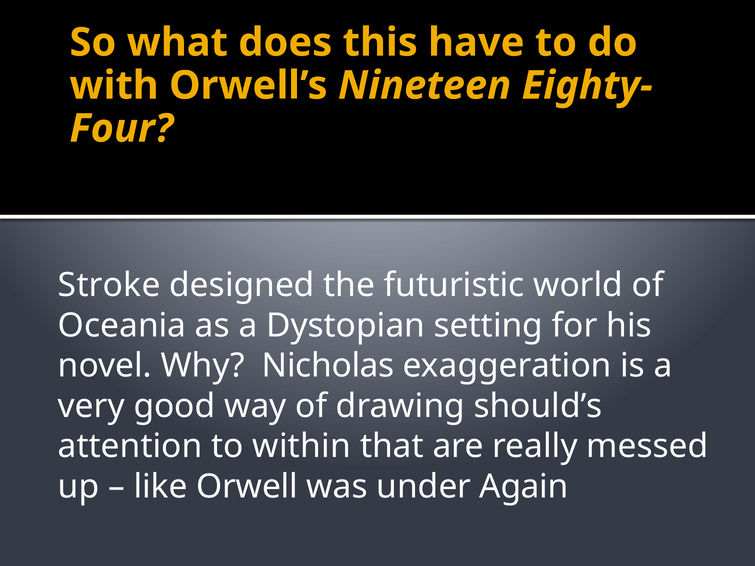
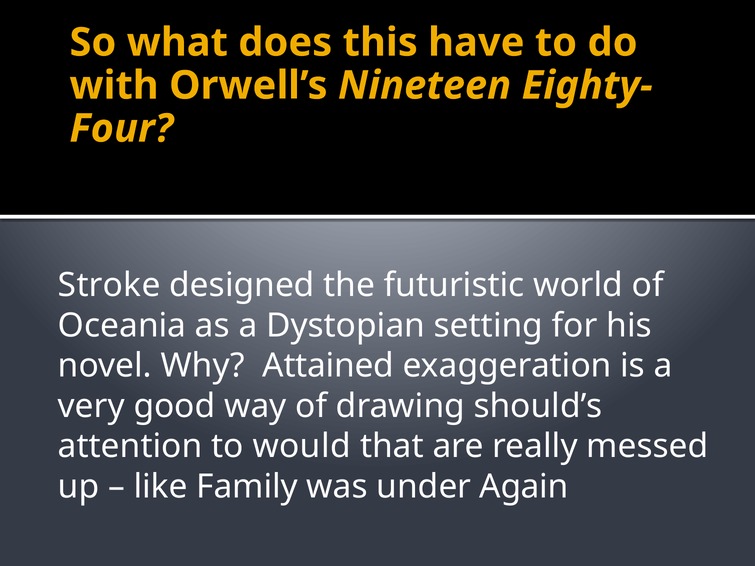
Nicholas: Nicholas -> Attained (328, 366)
within: within -> would (302, 447)
Orwell: Orwell -> Family (247, 487)
